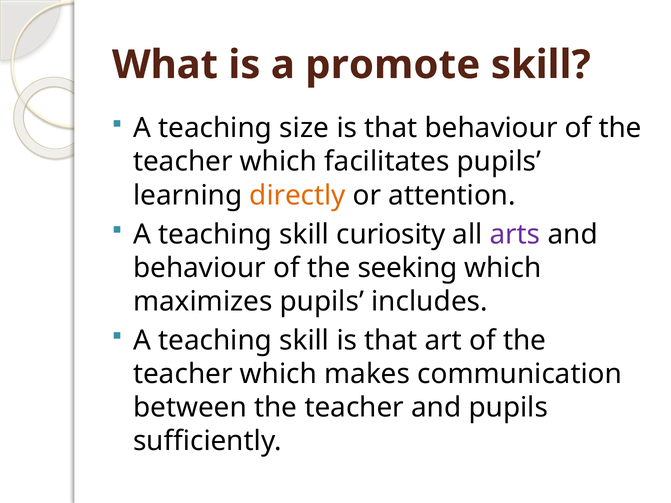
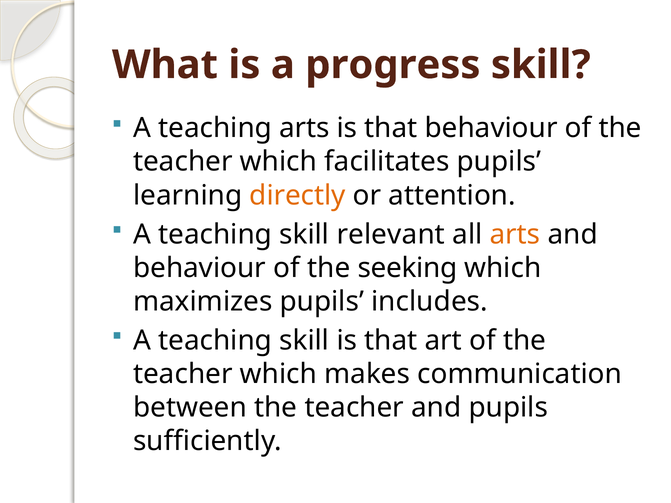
promote: promote -> progress (393, 65)
teaching size: size -> arts (304, 128)
curiosity: curiosity -> relevant (391, 235)
arts colour: purple -> orange (515, 235)
